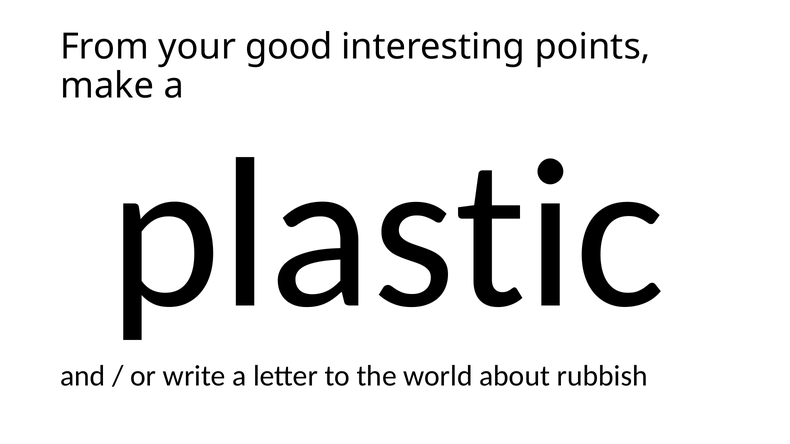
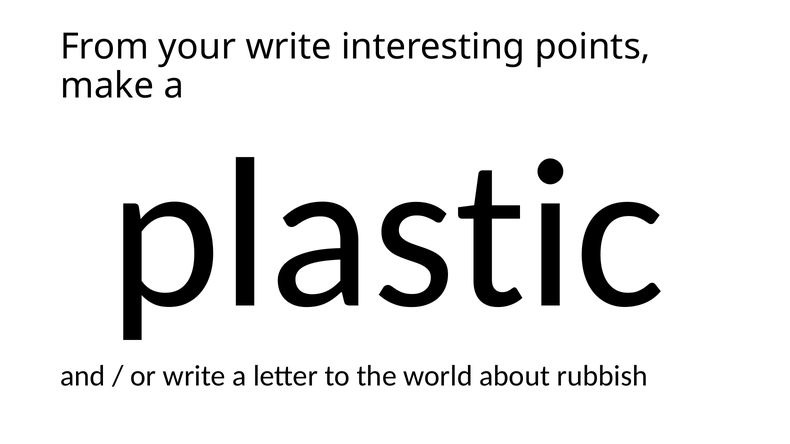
your good: good -> write (289, 47)
